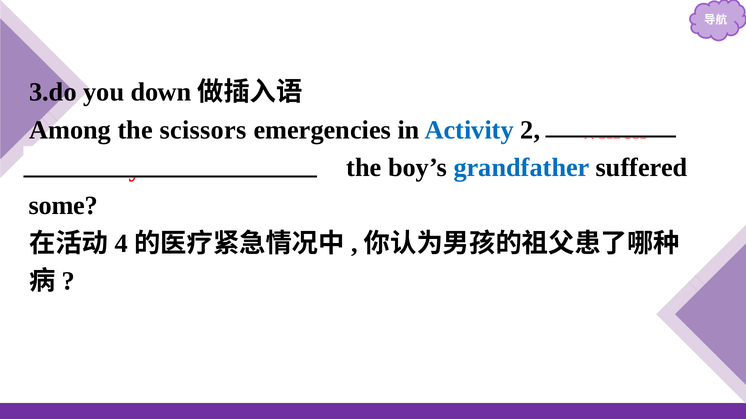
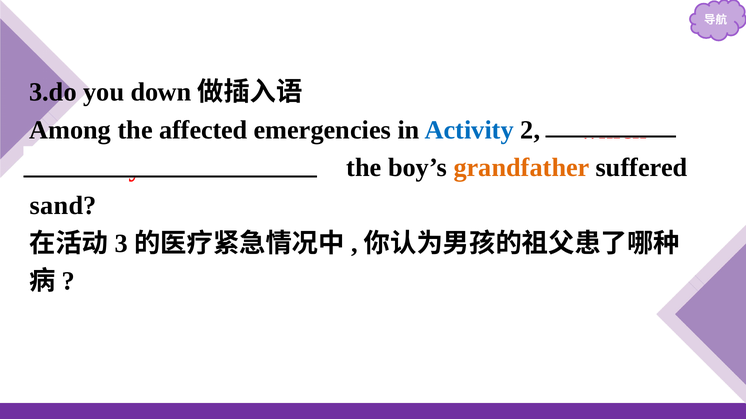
scissors: scissors -> affected (203, 130)
grandfather colour: blue -> orange (522, 168)
some: some -> sand (63, 206)
4: 4 -> 3 (121, 244)
